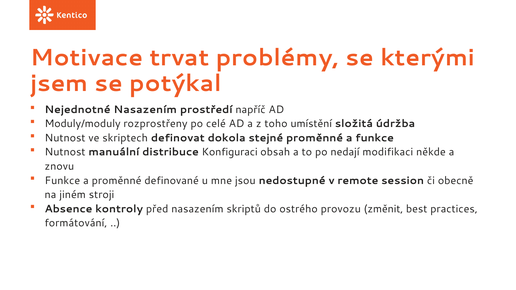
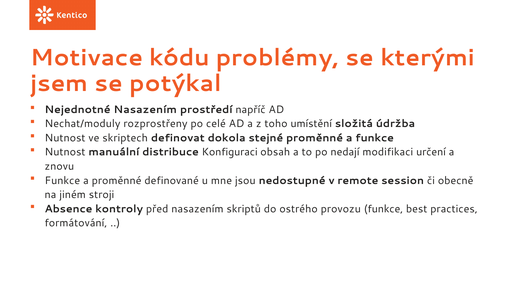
trvat: trvat -> kódu (179, 58)
Moduly/moduly: Moduly/moduly -> Nechat/moduly (82, 124)
někde: někde -> určení (431, 152)
provozu změnit: změnit -> funkce (383, 209)
